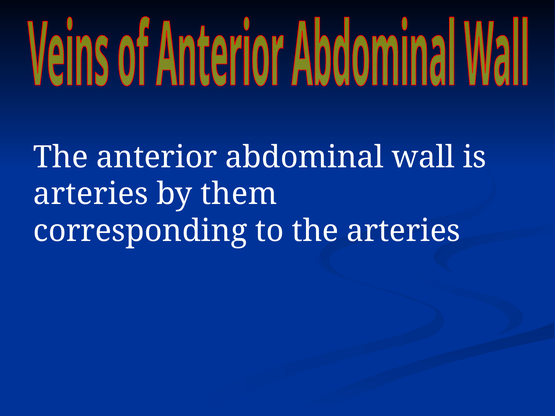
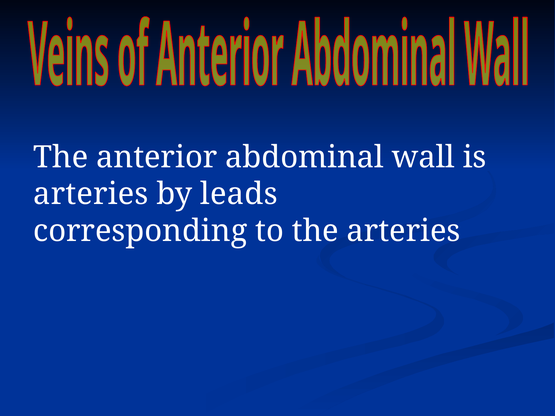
them: them -> leads (239, 194)
